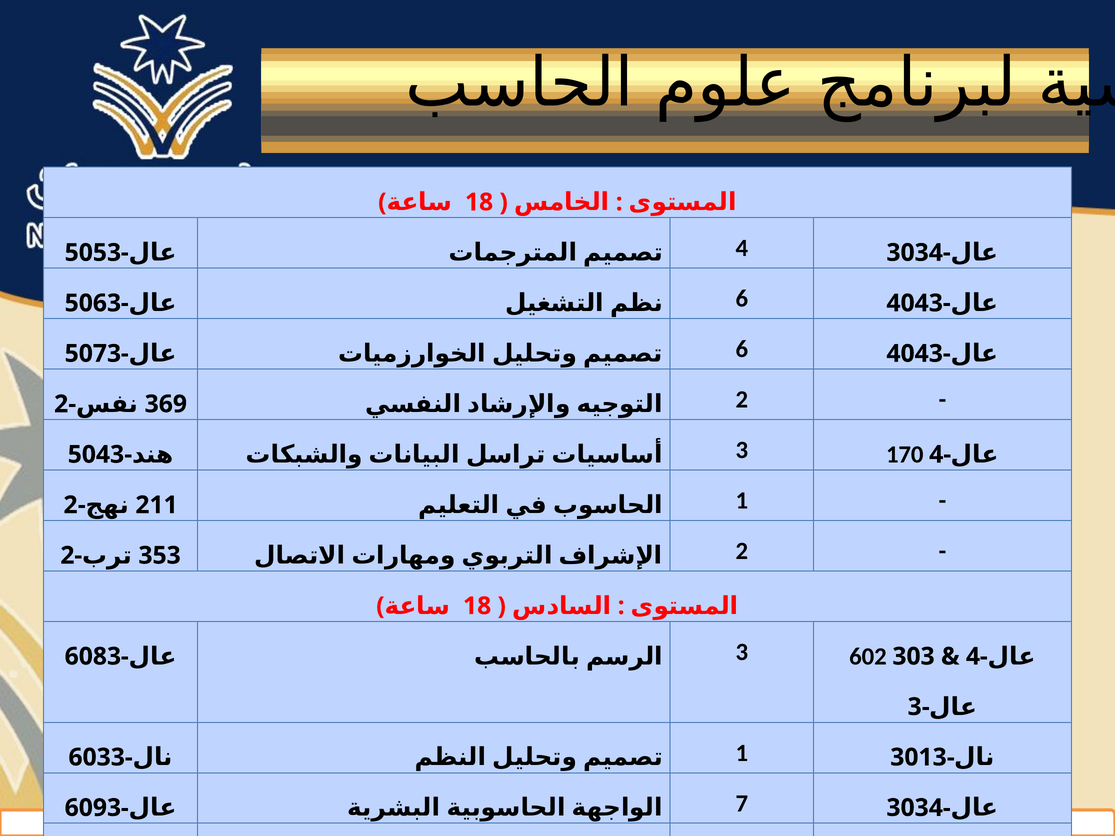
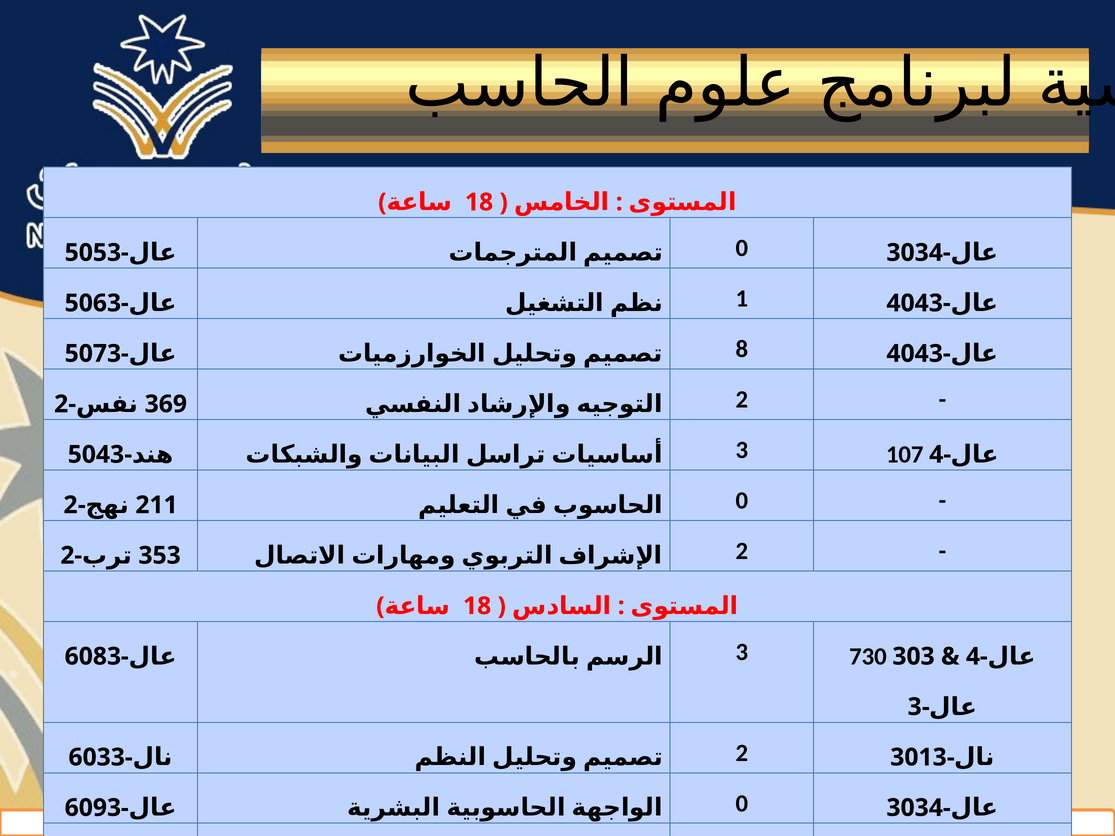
4: 4 -> 0 (742, 248)
6: 6 -> 1 (742, 299)
6: 6 -> 8 (742, 349)
170: 170 -> 107 (905, 455)
1: 1 -> 0 (742, 501)
602: 602 -> 730 (868, 657)
1: 1 -> 2 (742, 753)
7: 7 -> 0 (742, 804)
